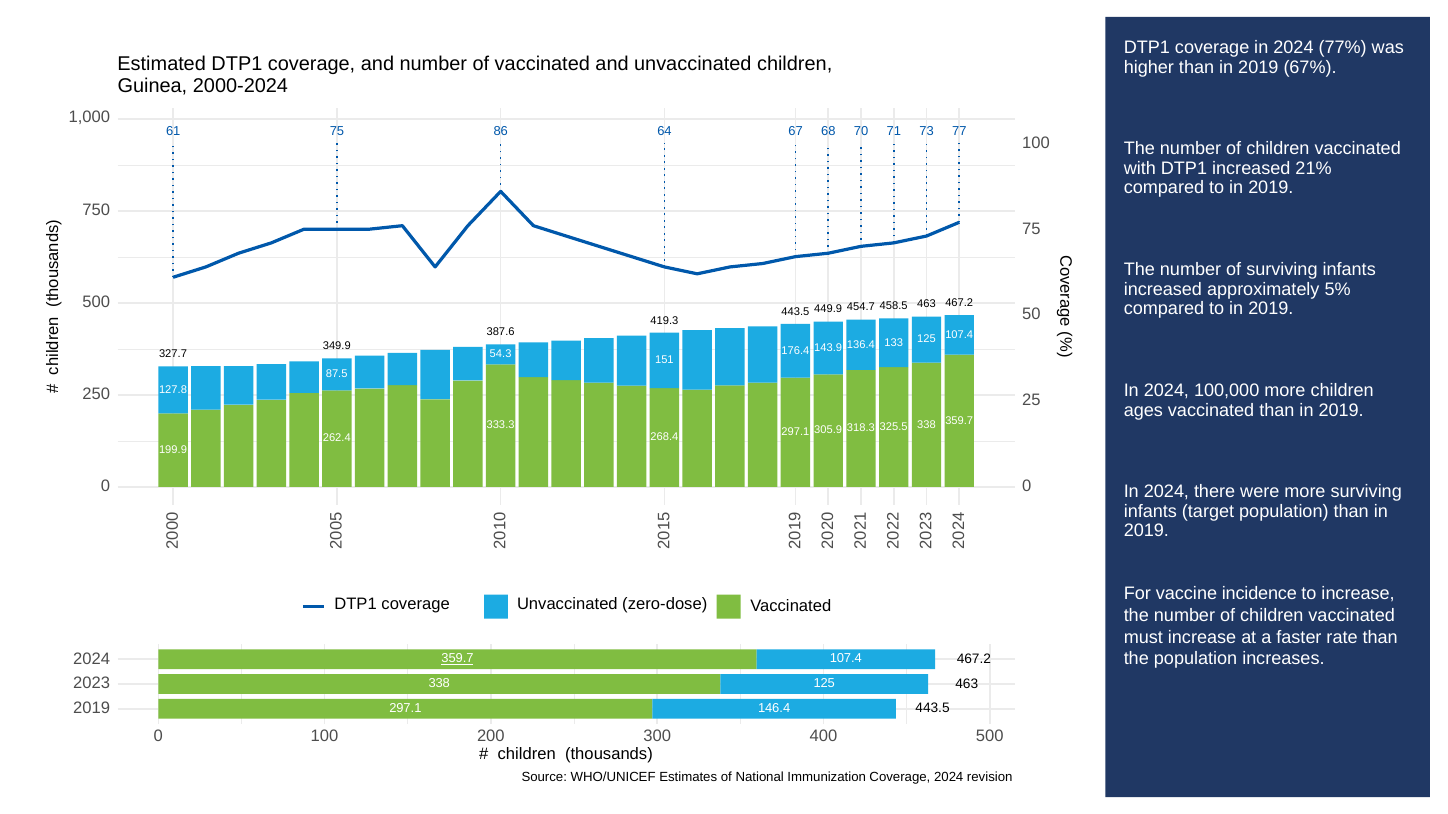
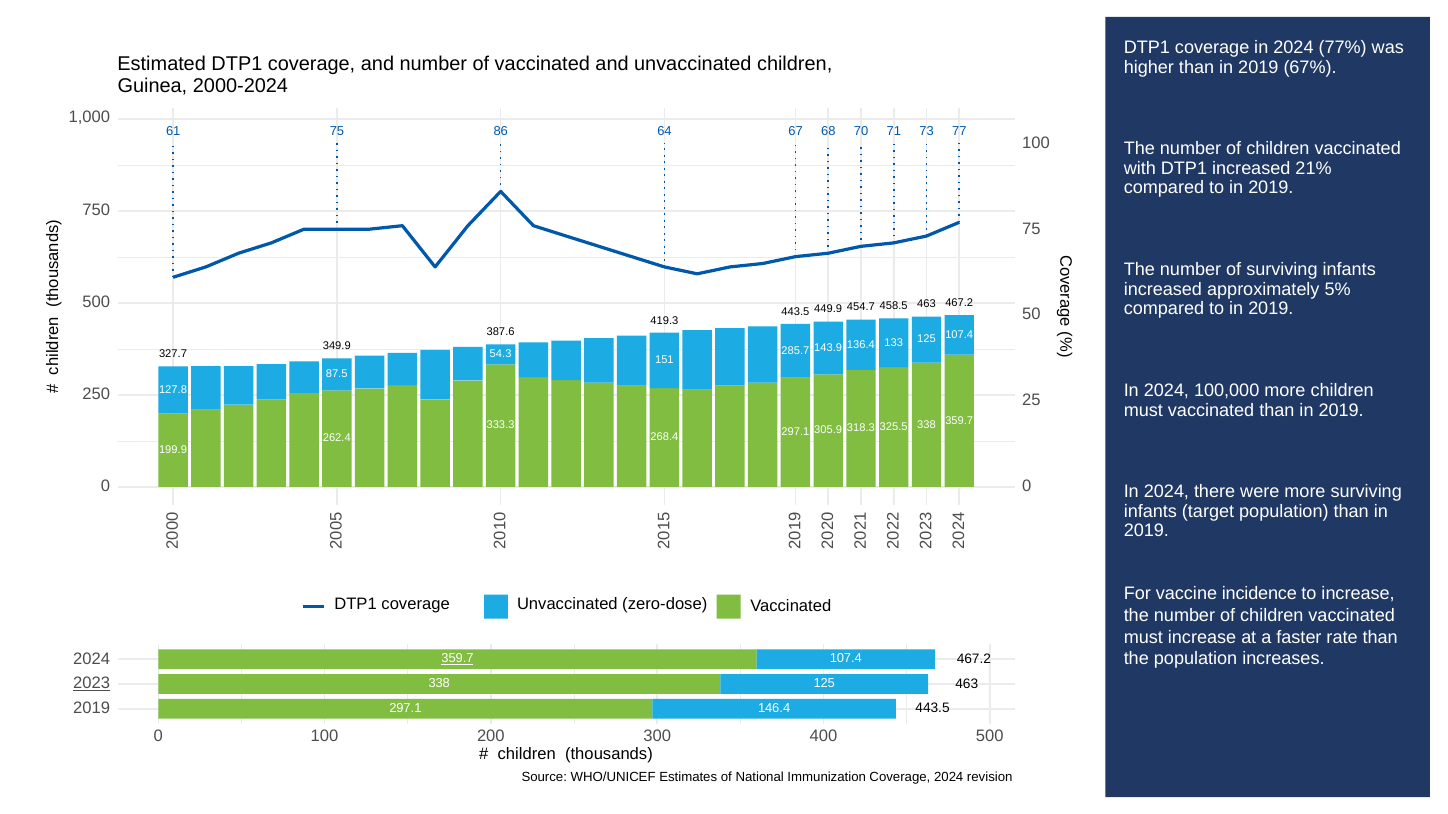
176.4: 176.4 -> 285.7 (795, 351)
ages: ages -> must (1143, 410)
2023 underline: none -> present (92, 684)
